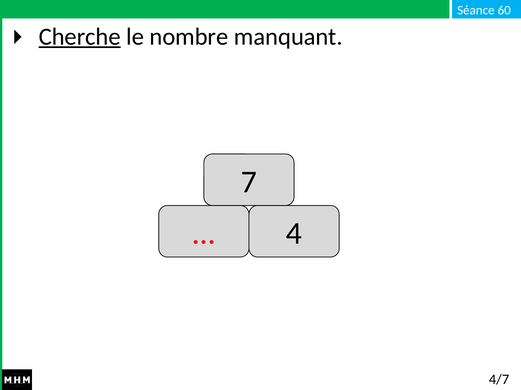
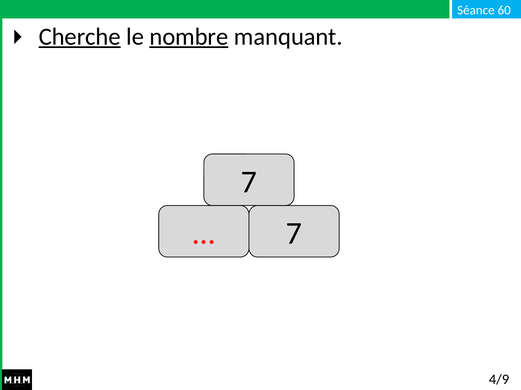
nombre underline: none -> present (189, 37)
4: 4 -> 7 (294, 234)
4/7: 4/7 -> 4/9 (499, 380)
